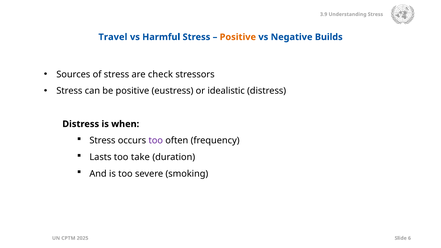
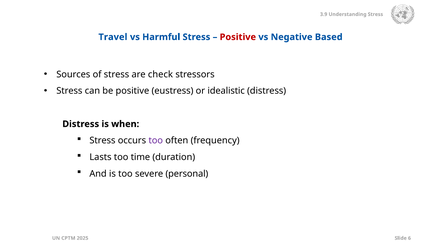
Positive colour: orange -> red (238, 37)
Builds: Builds -> Based (329, 37)
take: take -> time (140, 157)
smoking: smoking -> personal (187, 174)
